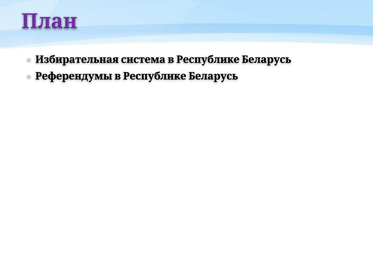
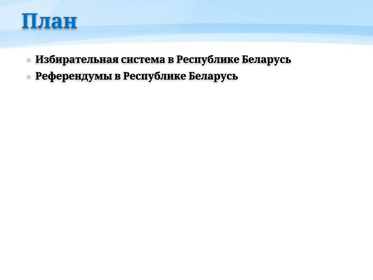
План colour: purple -> blue (49, 21)
